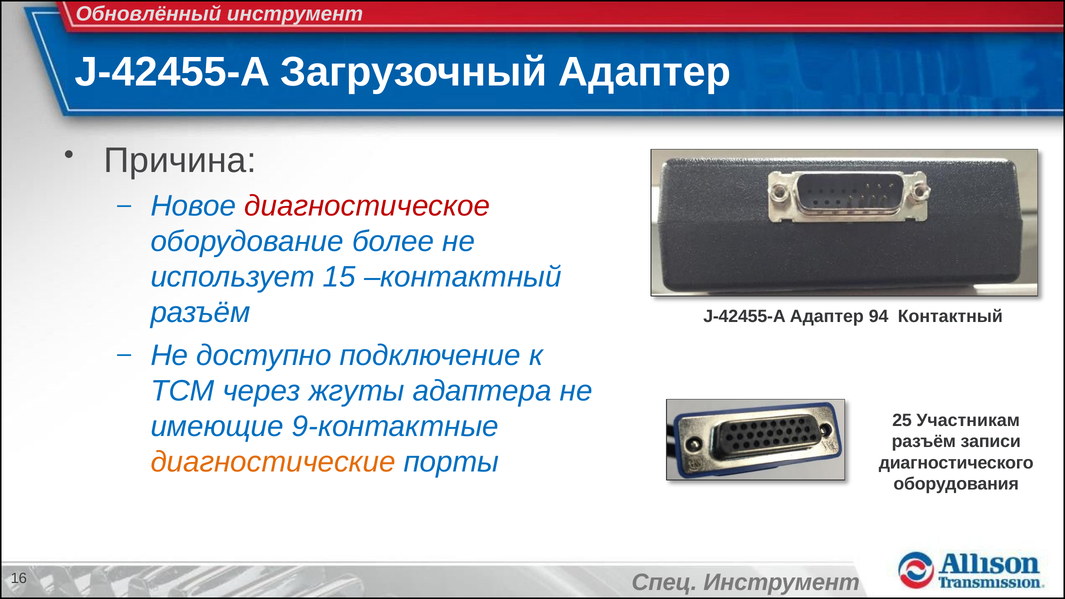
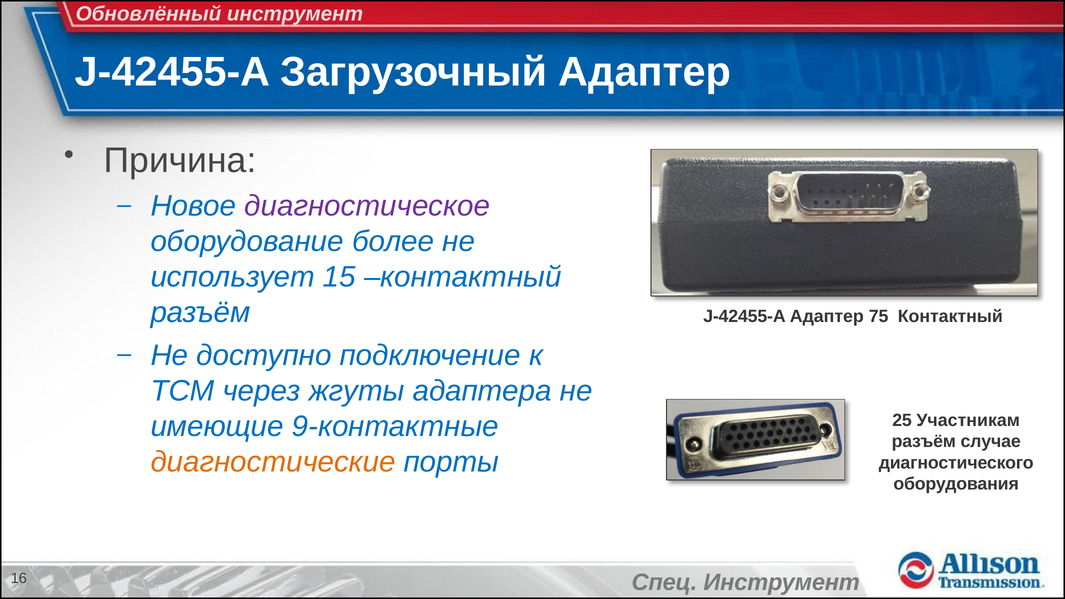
диагностическое colour: red -> purple (367, 206)
94: 94 -> 75 (879, 316)
записи: записи -> случае (991, 442)
